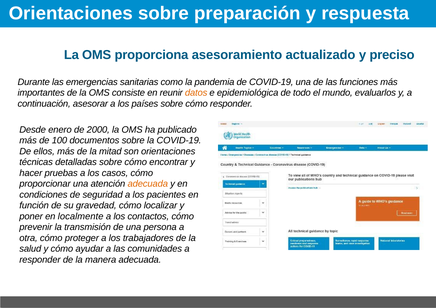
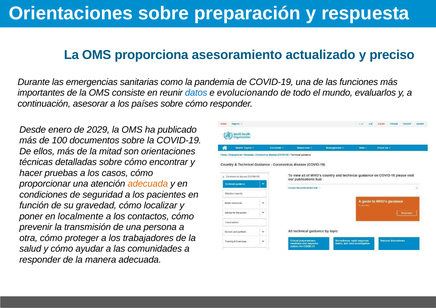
datos colour: orange -> blue (196, 93)
epidemiológica: epidemiológica -> evolucionando (248, 93)
2000: 2000 -> 2029 (98, 130)
